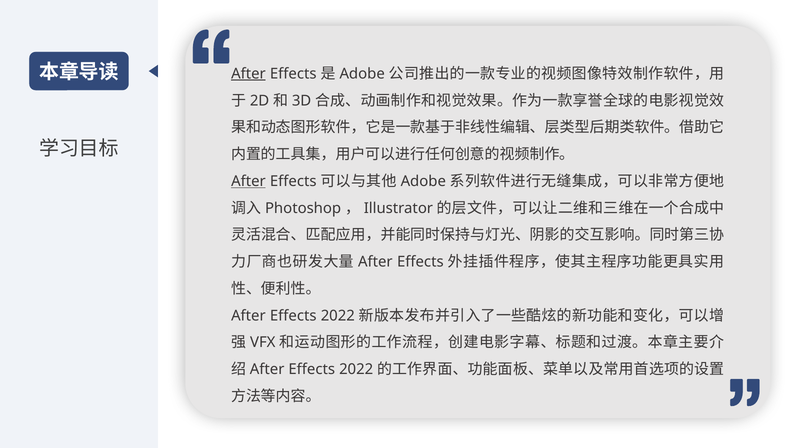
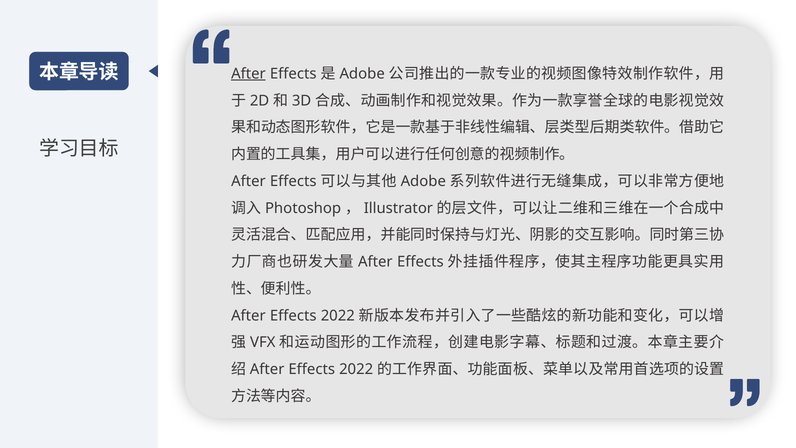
After underline: present -> none (248, 181)
